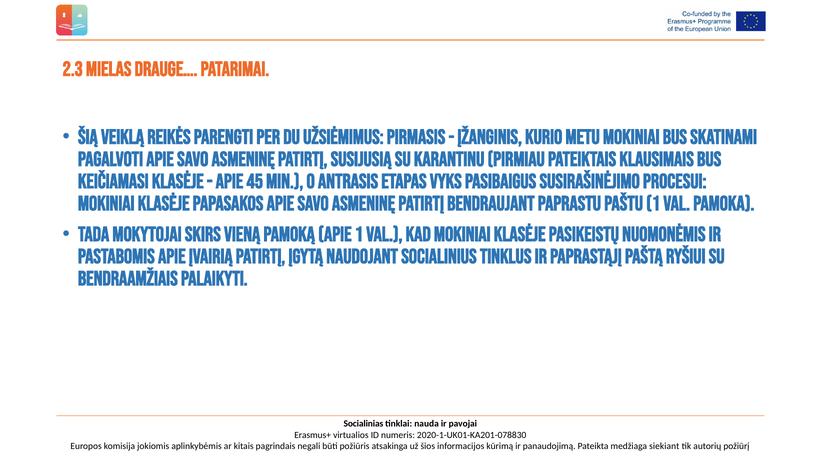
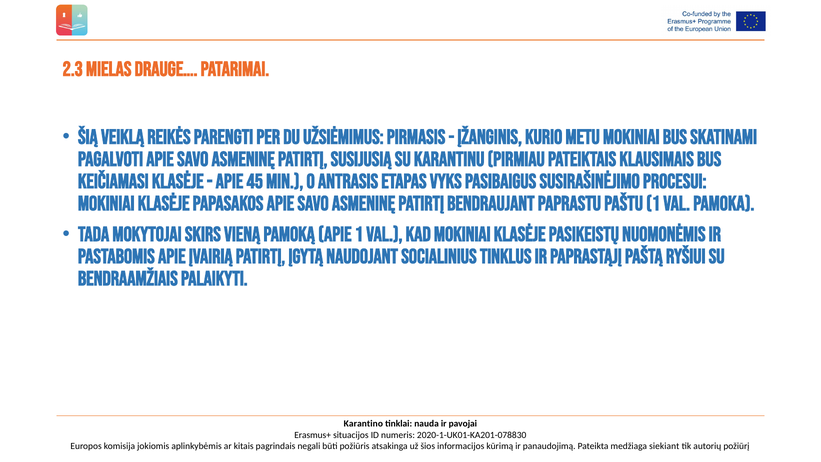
Socialinias: Socialinias -> Karantino (363, 424)
virtualios: virtualios -> situacijos (351, 435)
